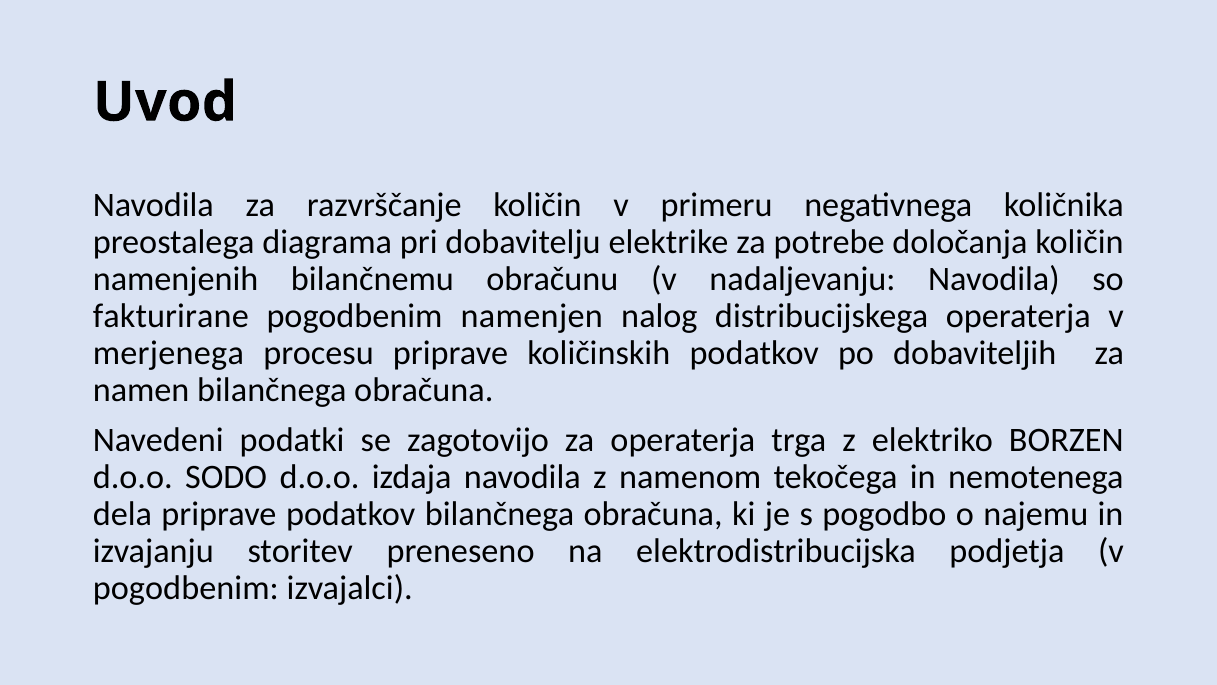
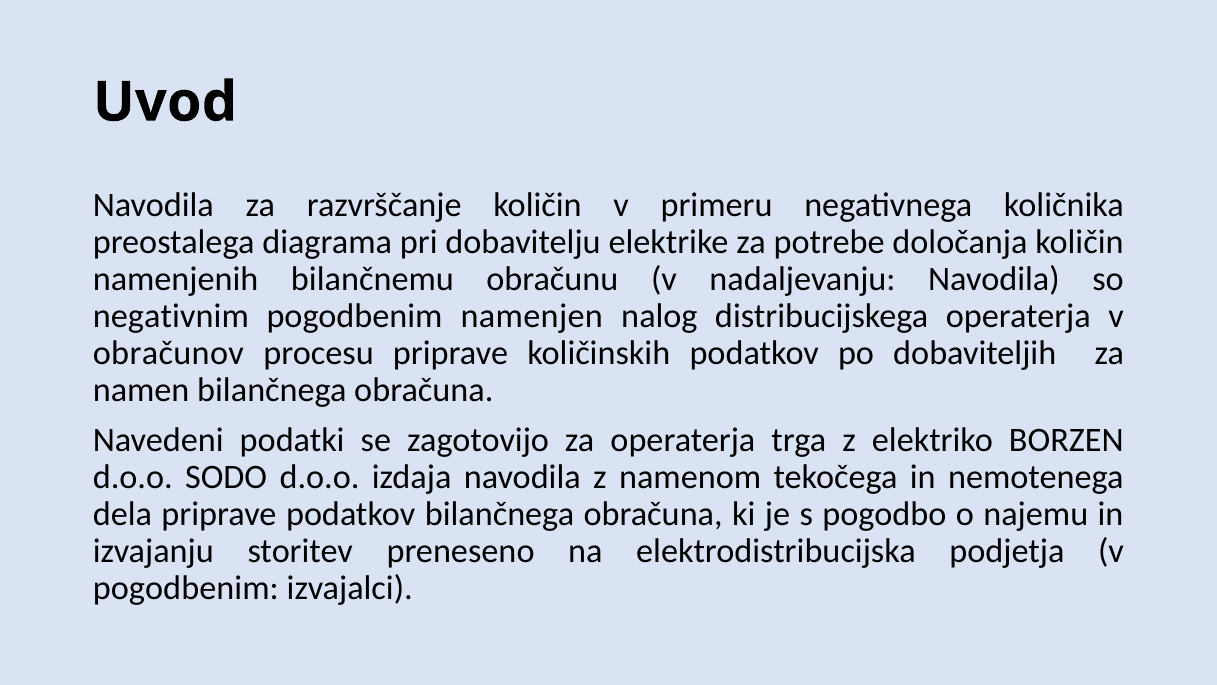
fakturirane: fakturirane -> negativnim (171, 316)
merjenega: merjenega -> obračunov (168, 353)
